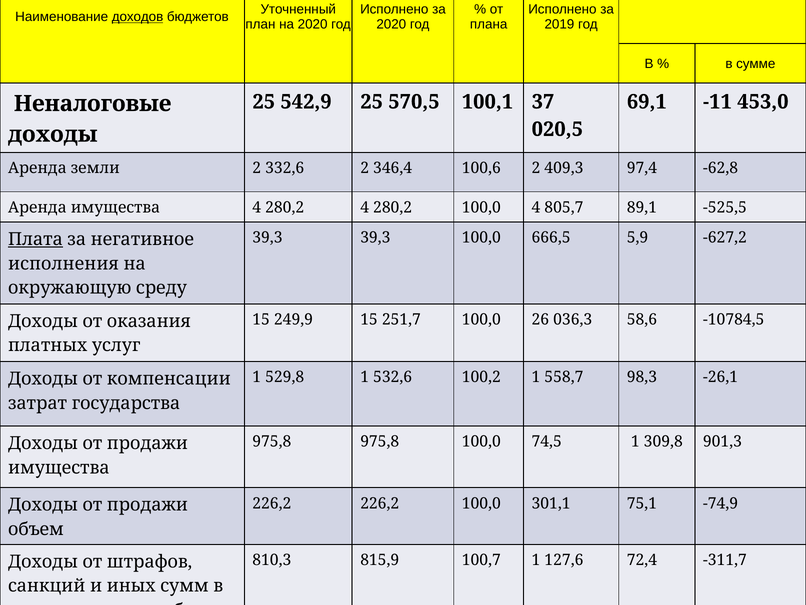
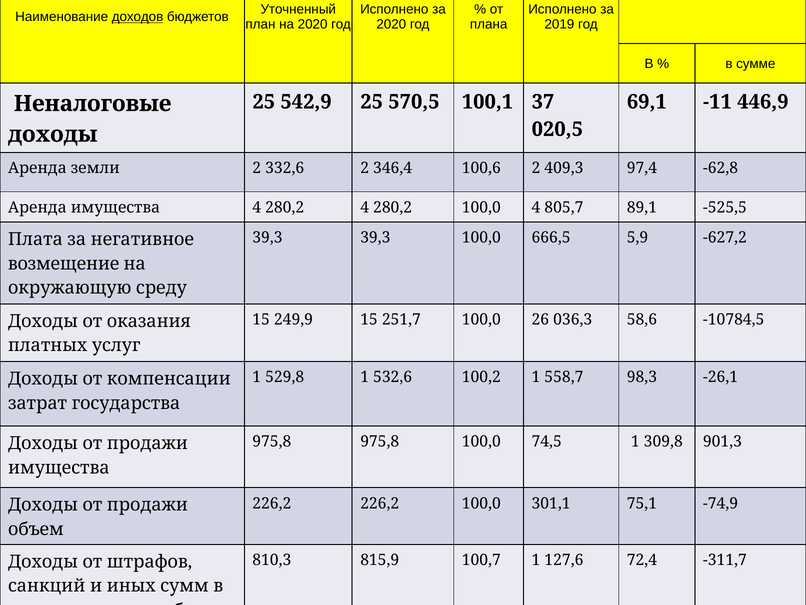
453,0: 453,0 -> 446,9 (763, 102)
Плата underline: present -> none (35, 239)
исполнения: исполнения -> возмещение (64, 263)
